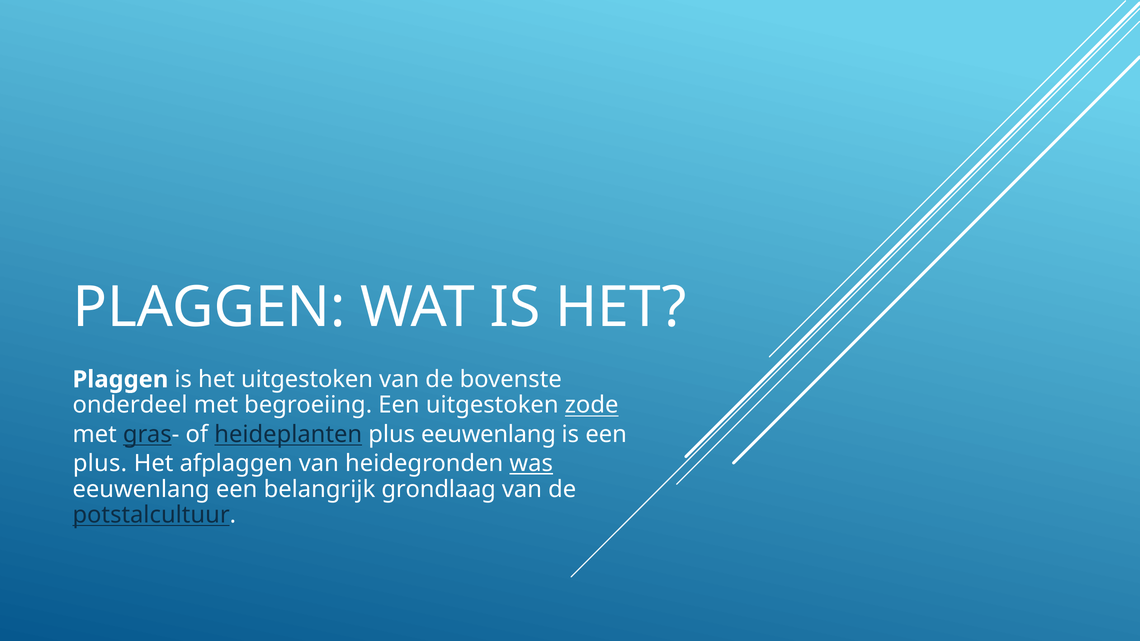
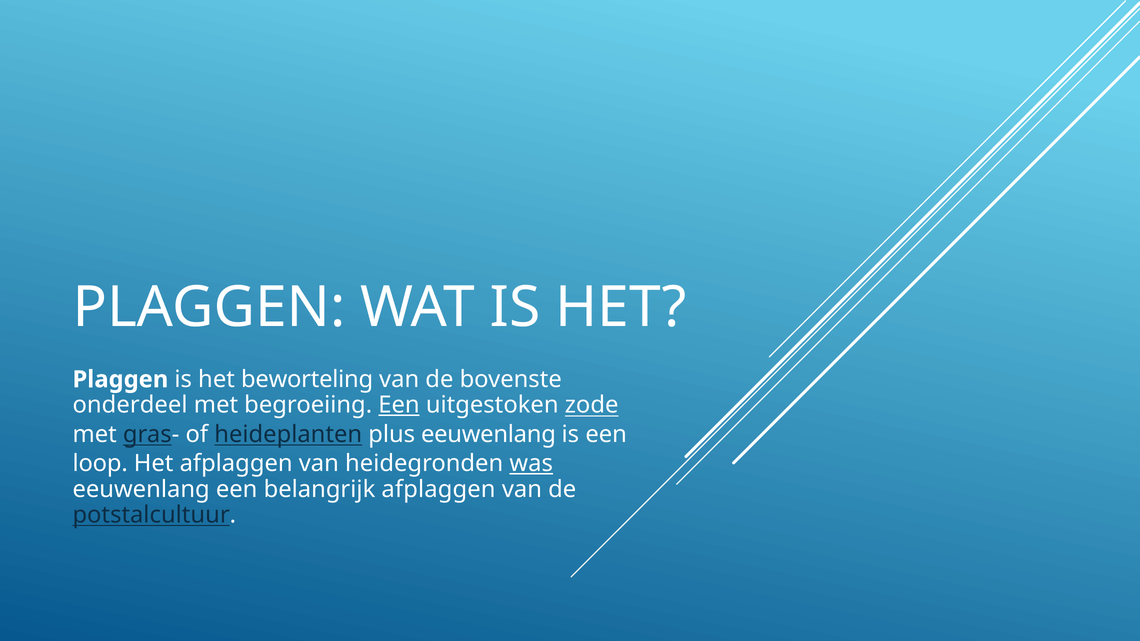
het uitgestoken: uitgestoken -> beworteling (307, 380)
Een underline: none -> present (399, 405)
plus: plus -> loop (100, 464)
belangrijk grondlaag: grondlaag -> afplaggen (439, 489)
